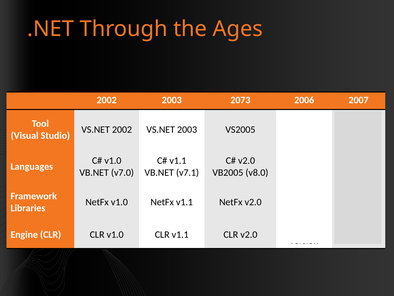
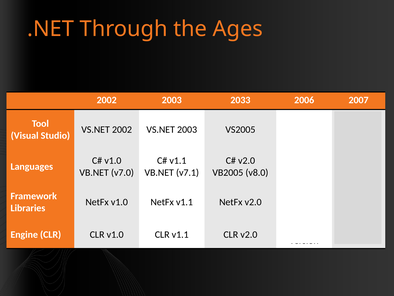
2073: 2073 -> 2033 (240, 100)
